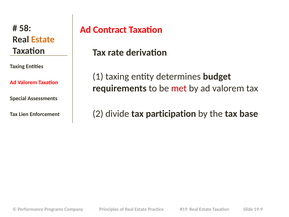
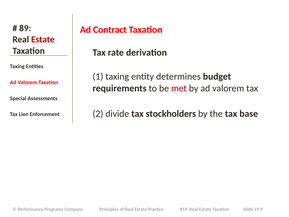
58: 58 -> 89 (25, 28)
Estate colour: orange -> red (43, 39)
participation: participation -> stockholders (171, 114)
